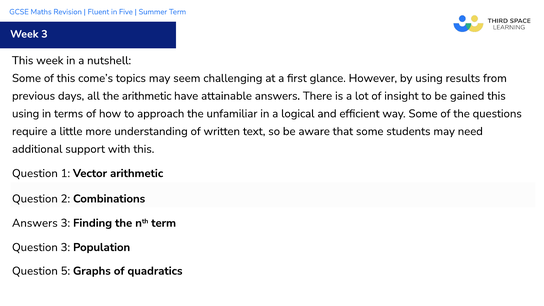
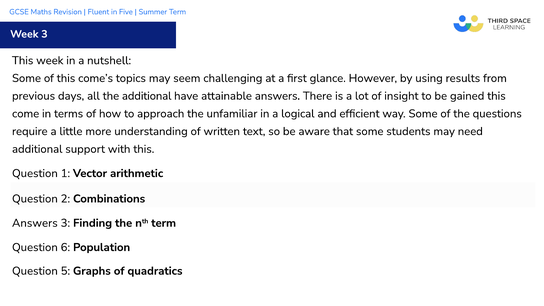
the arithmetic: arithmetic -> additional (147, 96)
using: using -> come (26, 114)
Question 3: 3 -> 6 (65, 247)
